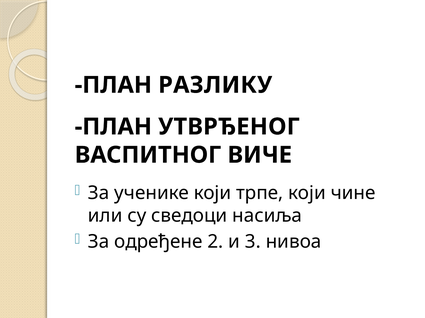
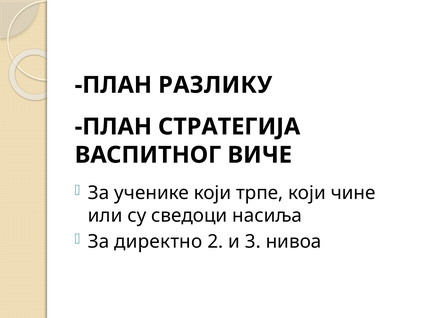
УТВРЂЕНОГ: УТВРЂЕНОГ -> СТРАТЕГИЈА (229, 127)
одређене: одређене -> директно (158, 242)
